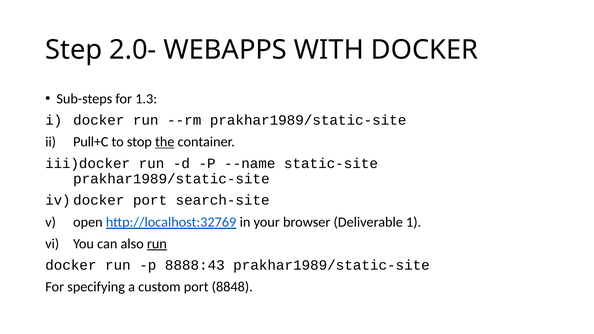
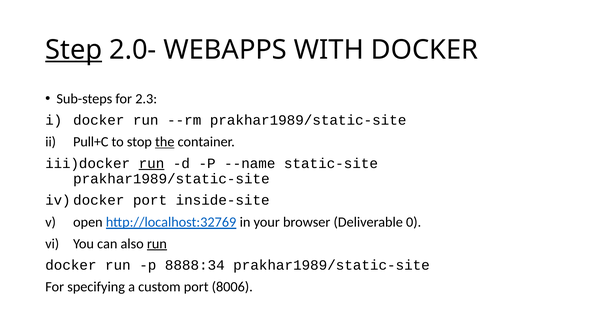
Step underline: none -> present (74, 50)
1.3: 1.3 -> 2.3 (146, 99)
run underline: none -> present (151, 163)
search-site: search-site -> inside-site (223, 200)
1: 1 -> 0 (414, 222)
8888:43: 8888:43 -> 8888:34 (195, 265)
8848: 8848 -> 8006 (232, 287)
